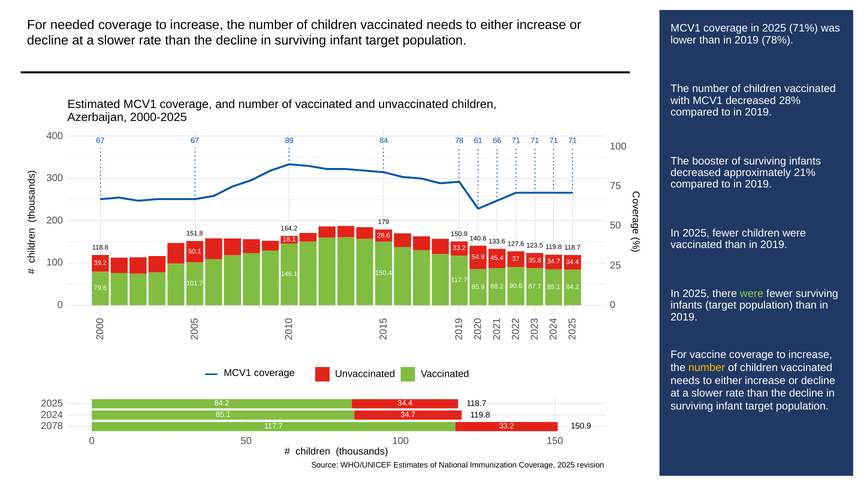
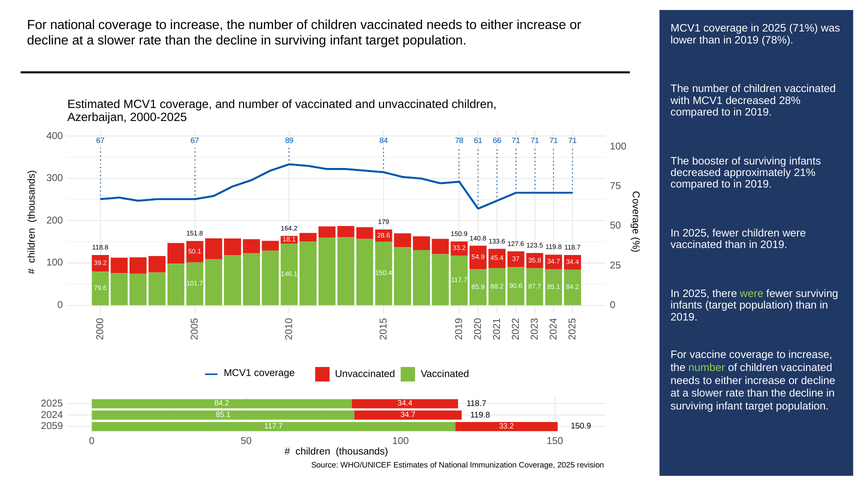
For needed: needed -> national (73, 25)
number colour: yellow -> light green (707, 367)
2078: 2078 -> 2059 (52, 426)
